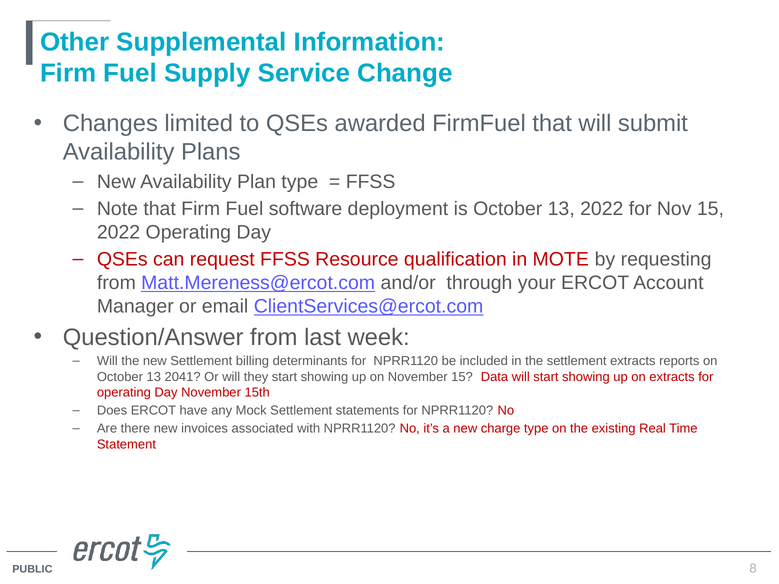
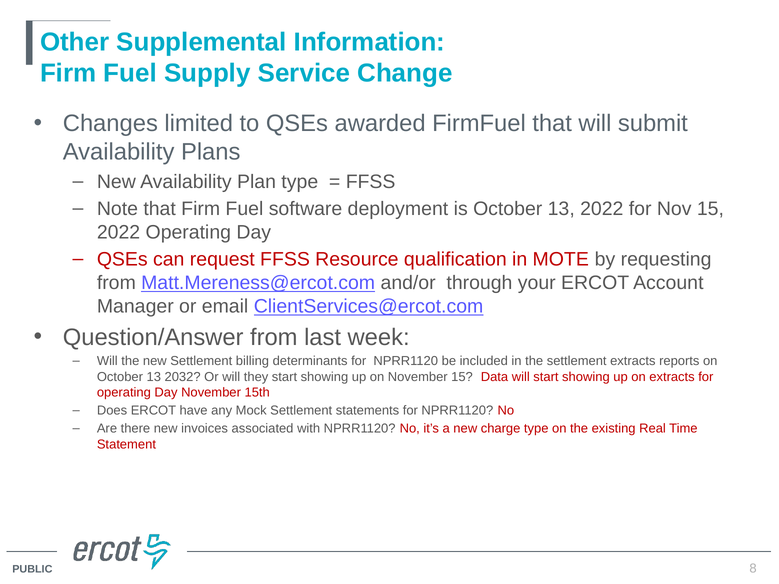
2041: 2041 -> 2032 (183, 377)
